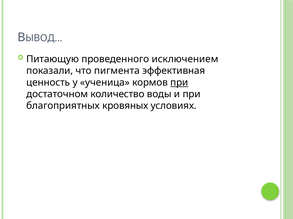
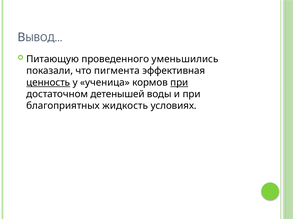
исключением: исключением -> уменьшились (185, 59)
ценность underline: none -> present (48, 83)
количество: количество -> детенышей (117, 94)
кровяных: кровяных -> жидкость (125, 106)
